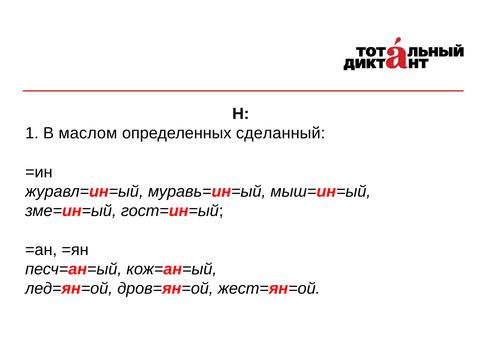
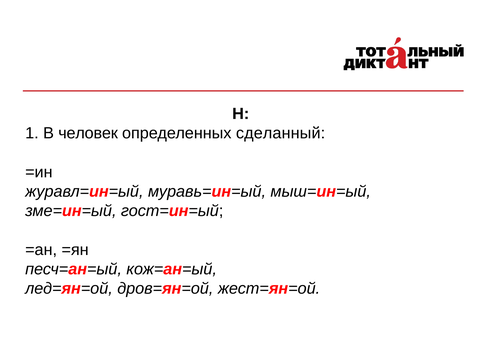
маслом: маслом -> человек (88, 133)
